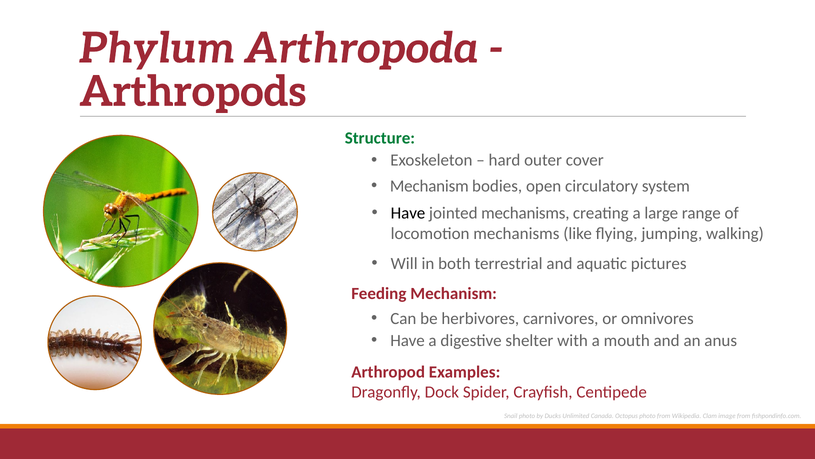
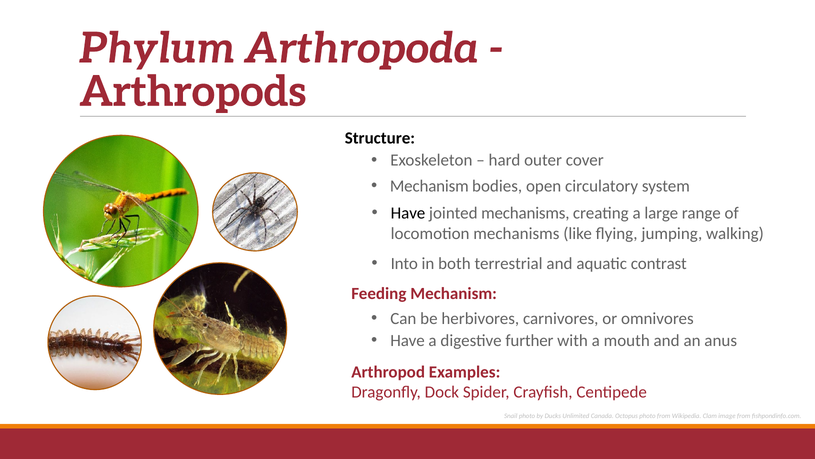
Structure colour: green -> black (380, 138)
Will: Will -> Into (404, 263)
pictures: pictures -> contrast (659, 263)
shelter: shelter -> further (529, 340)
